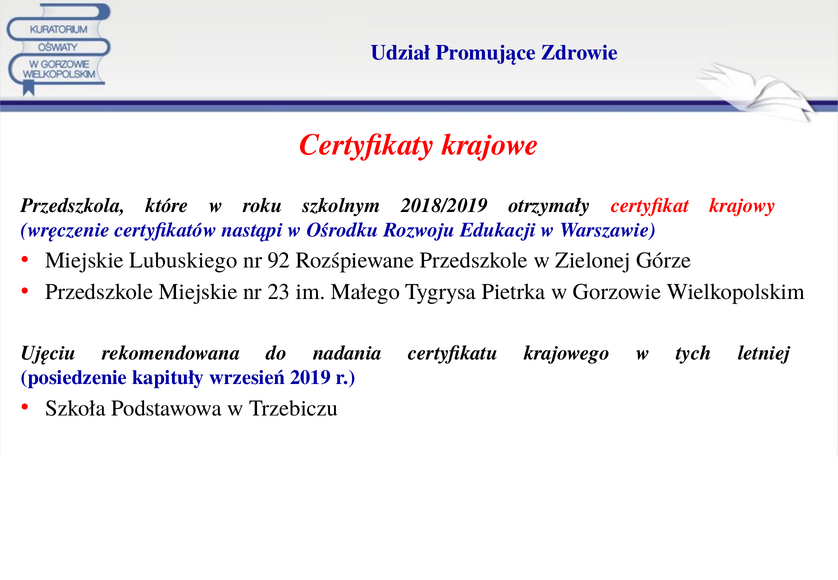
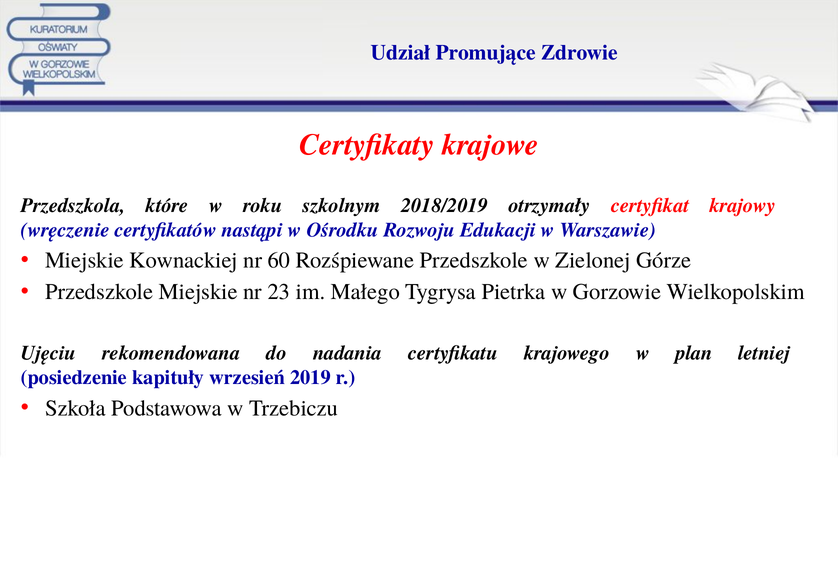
Lubuskiego: Lubuskiego -> Kownackiej (184, 260)
92: 92 -> 60 (279, 260)
tych: tych -> plan (694, 353)
